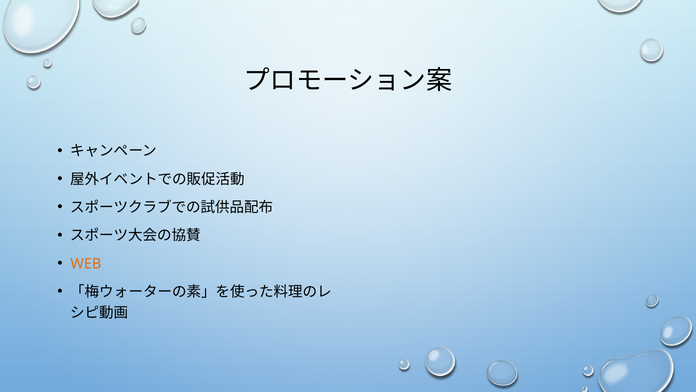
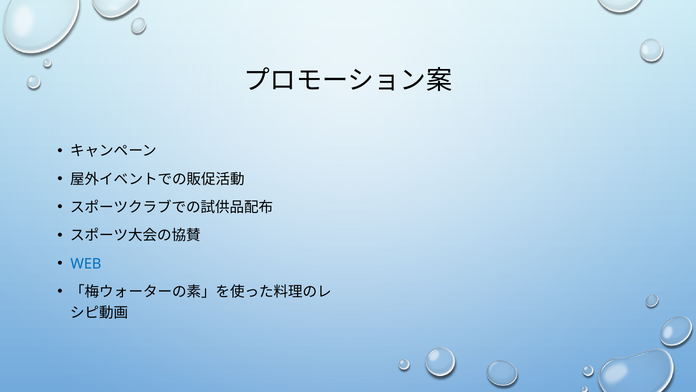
WEB colour: orange -> blue (86, 263)
